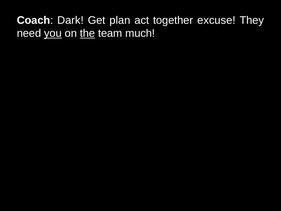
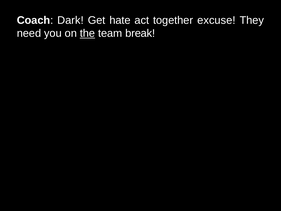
plan: plan -> hate (120, 20)
you underline: present -> none (53, 33)
much: much -> break (140, 33)
